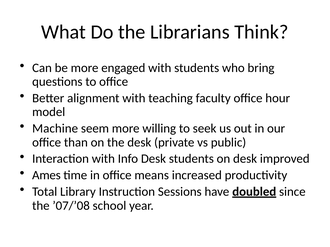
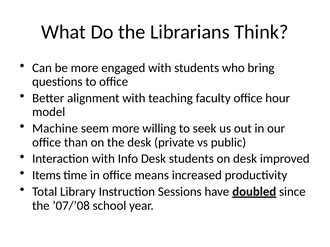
Ames: Ames -> Items (46, 176)
